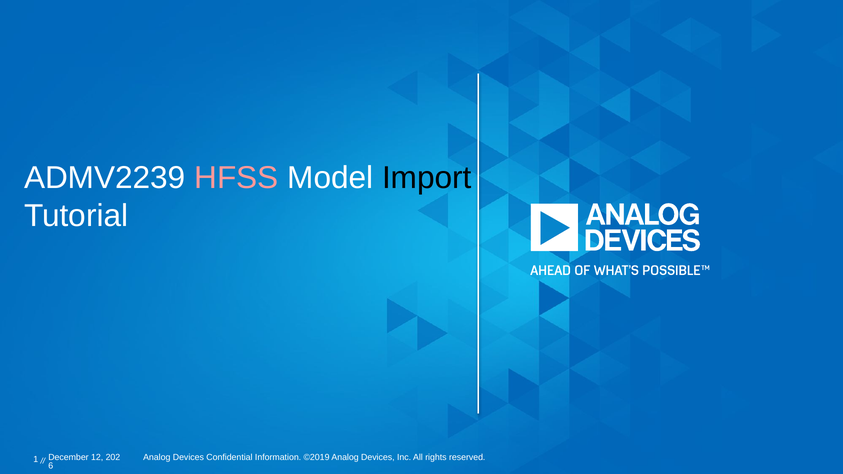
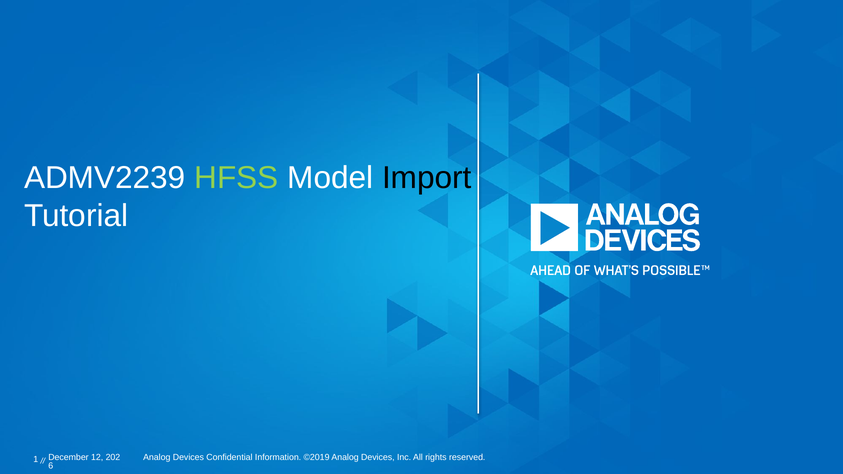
HFSS colour: pink -> light green (236, 178)
